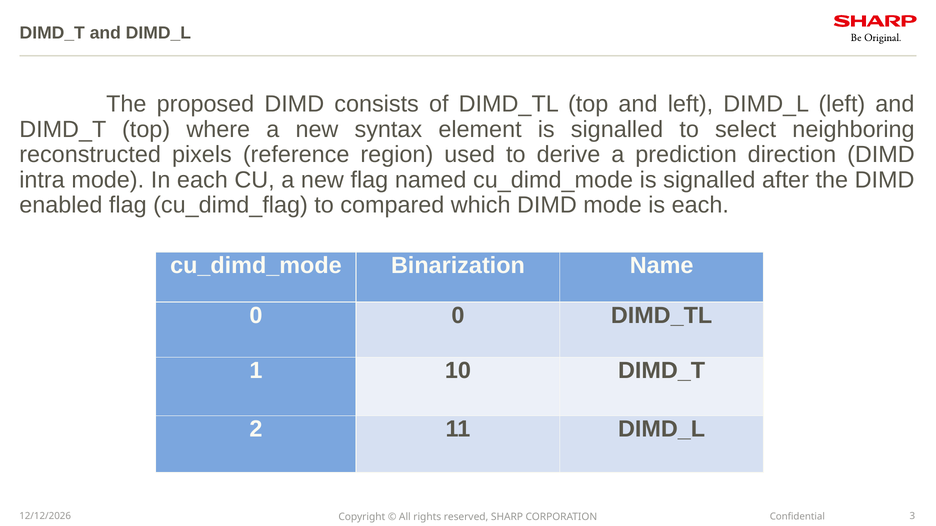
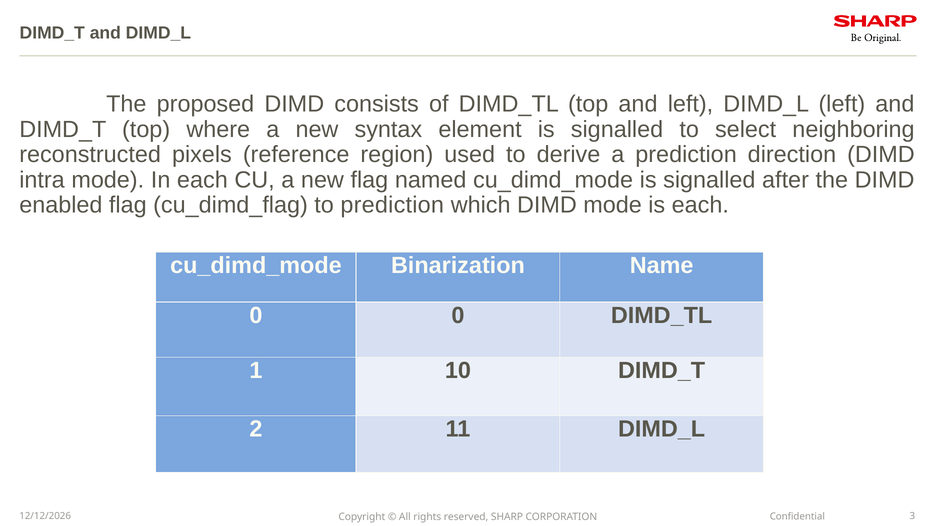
to compared: compared -> prediction (392, 205)
